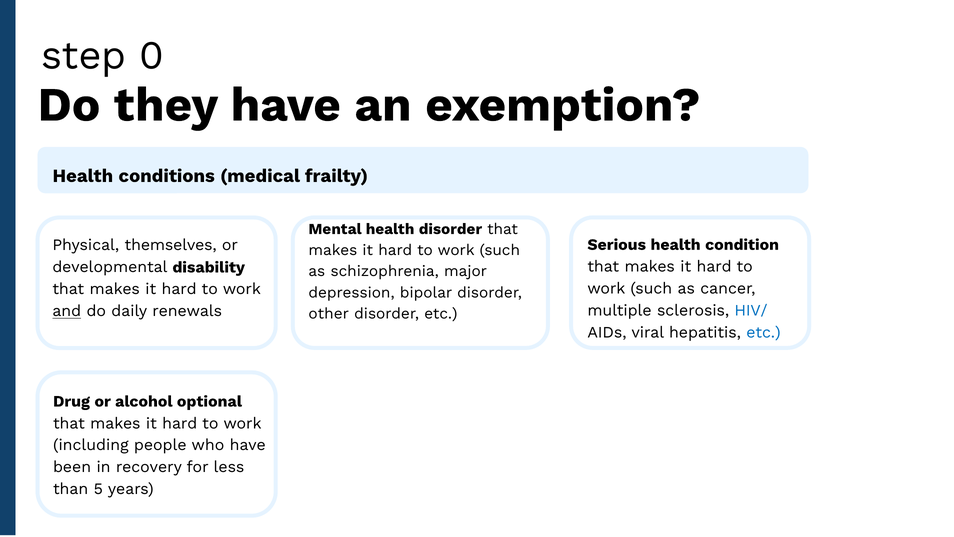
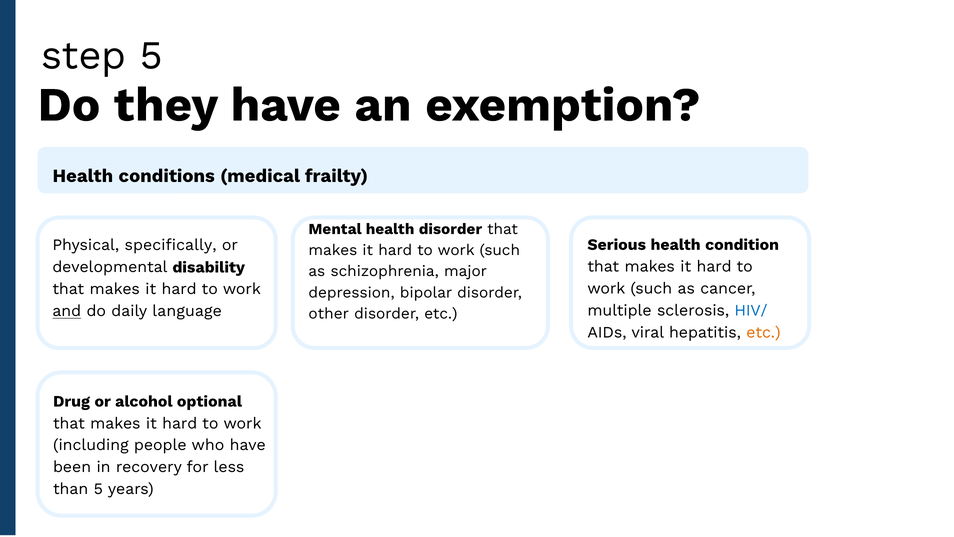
step 0: 0 -> 5 (151, 55)
themselves: themselves -> specifically (171, 245)
renewals: renewals -> language (187, 311)
etc colour: blue -> orange (763, 332)
